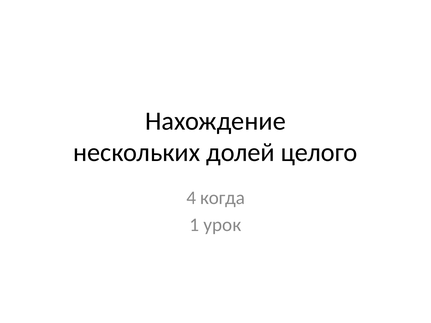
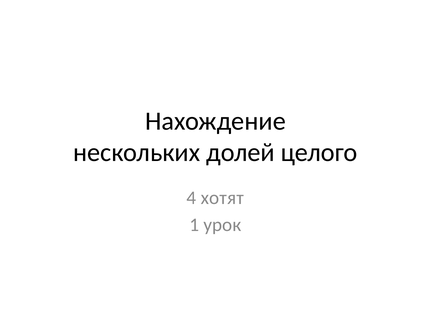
когда: когда -> хотят (222, 198)
